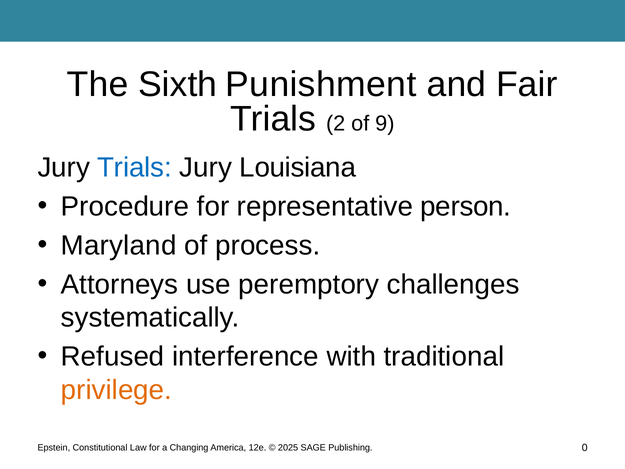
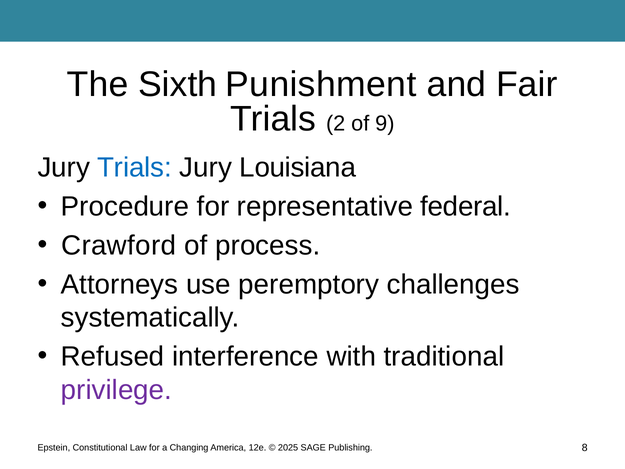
person: person -> federal (466, 206)
Maryland: Maryland -> Crawford (119, 245)
privilege colour: orange -> purple (117, 390)
0: 0 -> 8 (585, 448)
